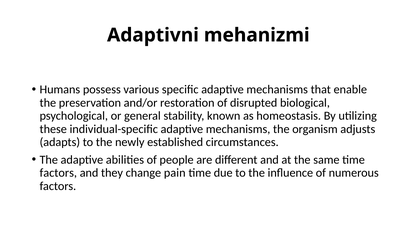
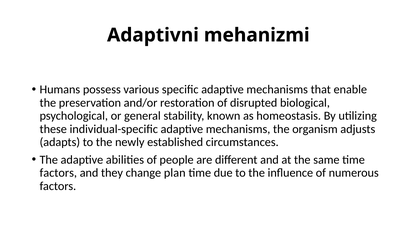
pain: pain -> plan (175, 173)
